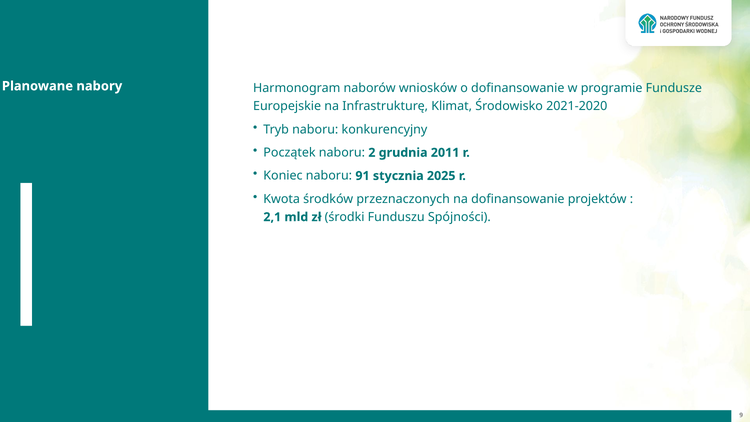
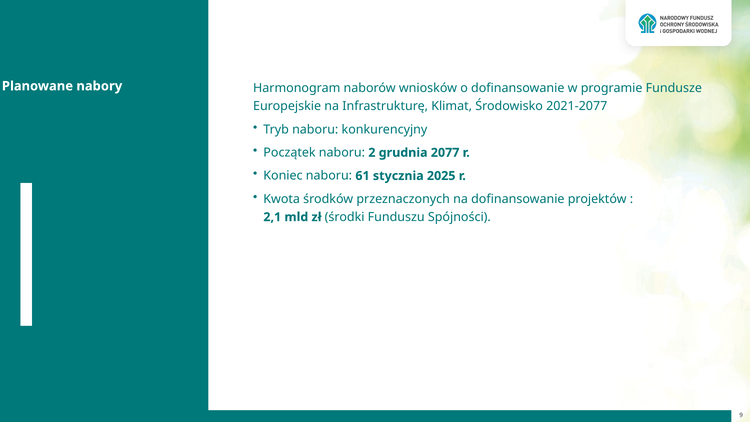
2021-2020: 2021-2020 -> 2021-2077 (577, 106)
2011: 2011 -> 2077 (445, 153)
91: 91 -> 61 (363, 176)
